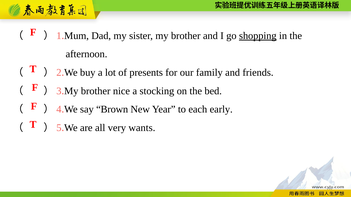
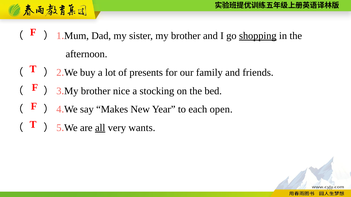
Brown: Brown -> Makes (112, 110)
early: early -> open (221, 110)
all underline: none -> present (100, 128)
